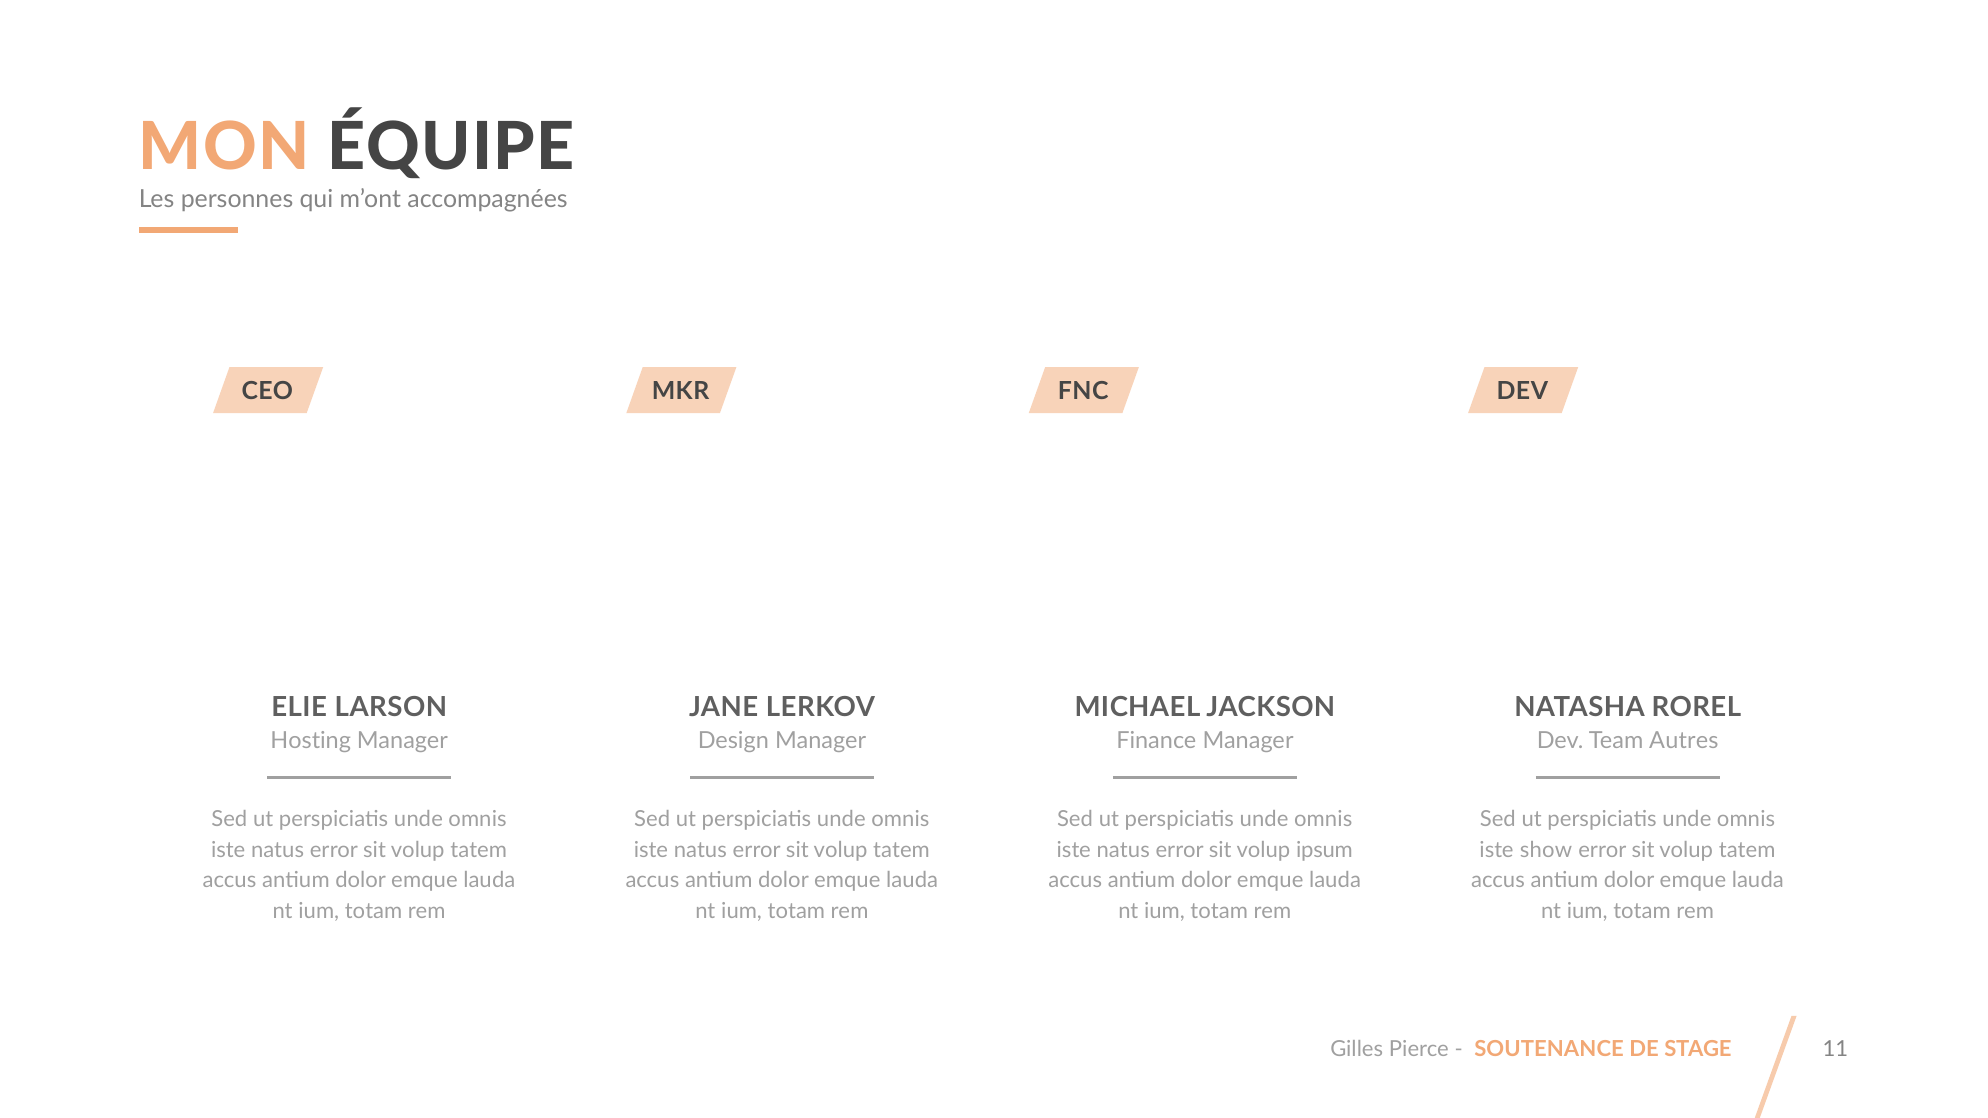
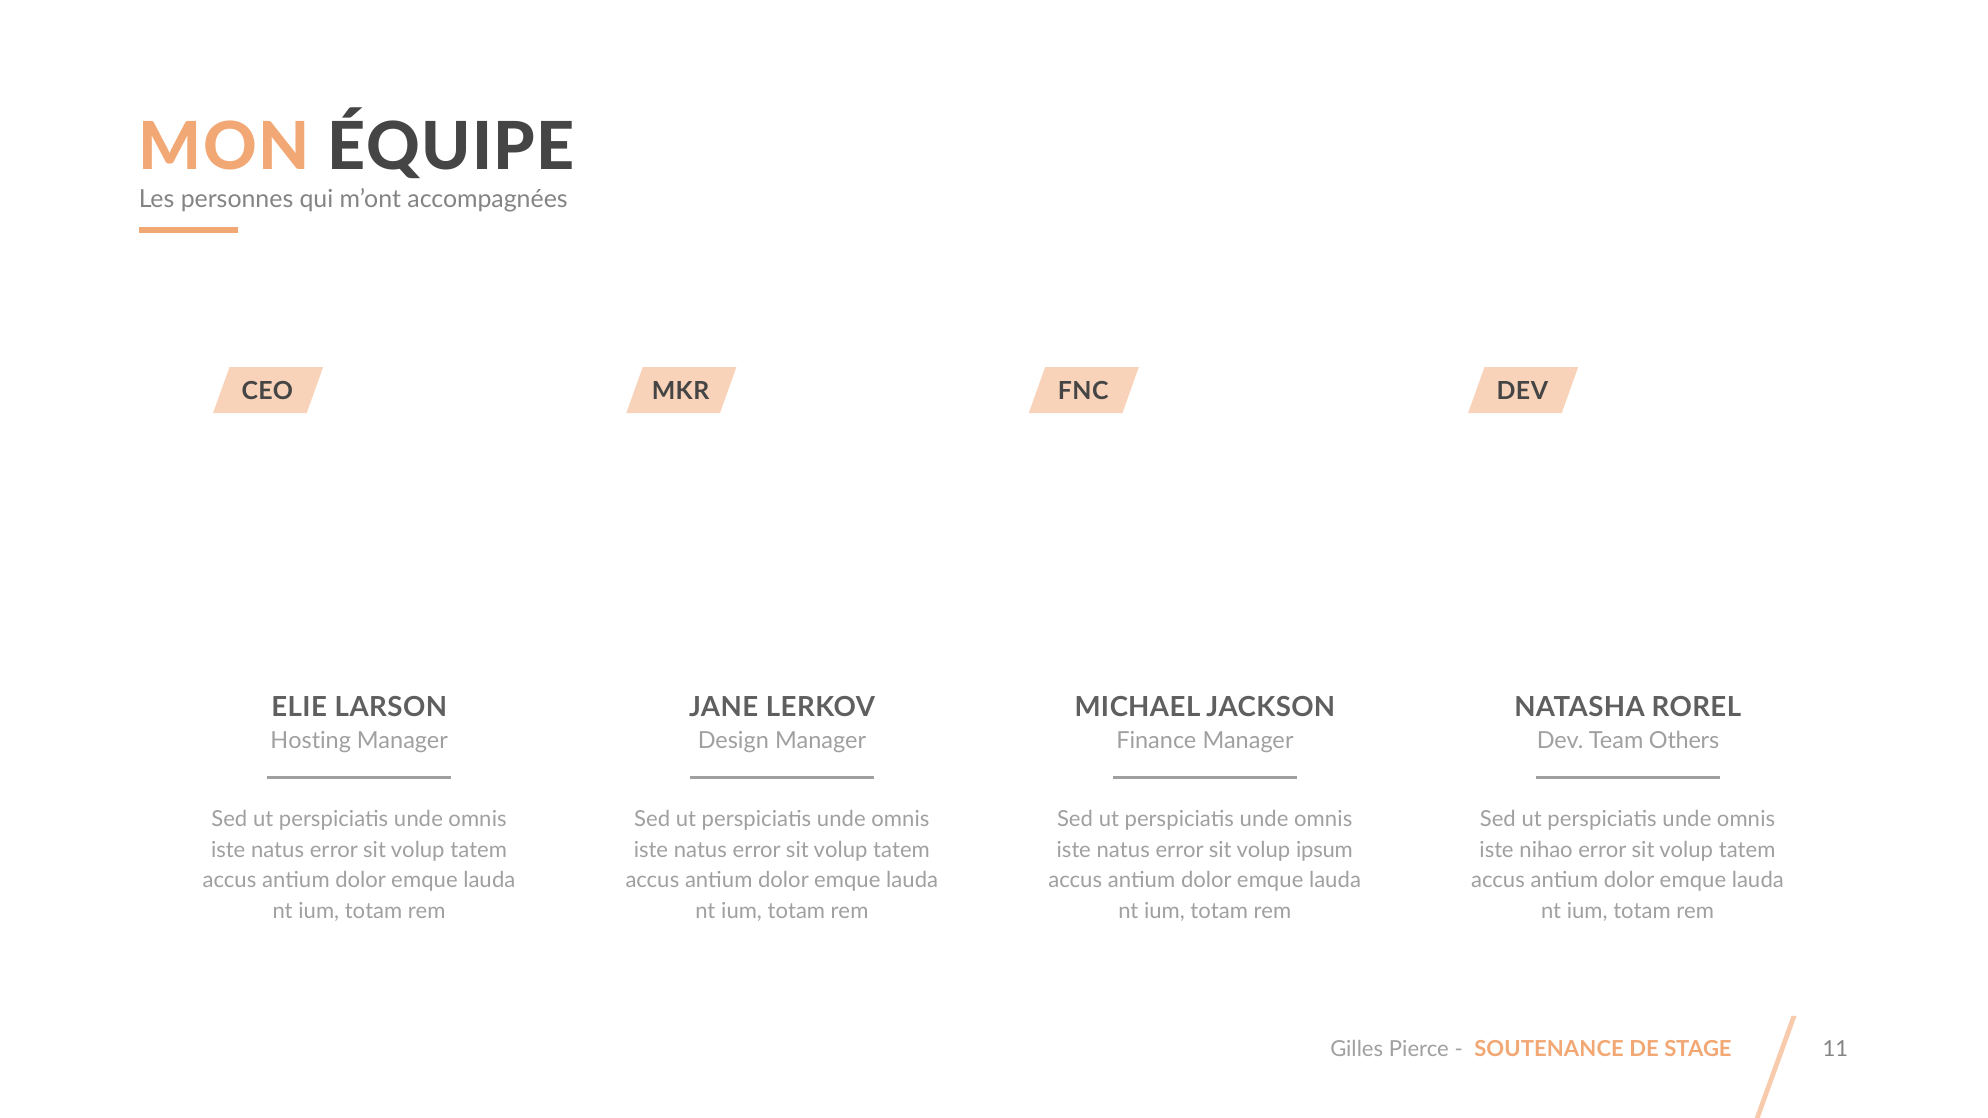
Autres: Autres -> Others (1684, 741)
show: show -> nihao (1546, 850)
